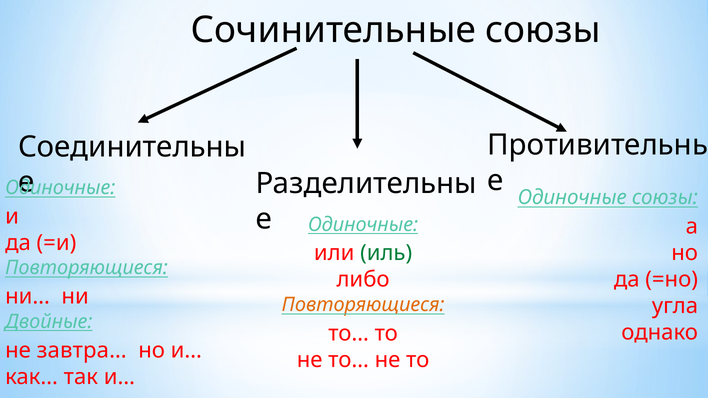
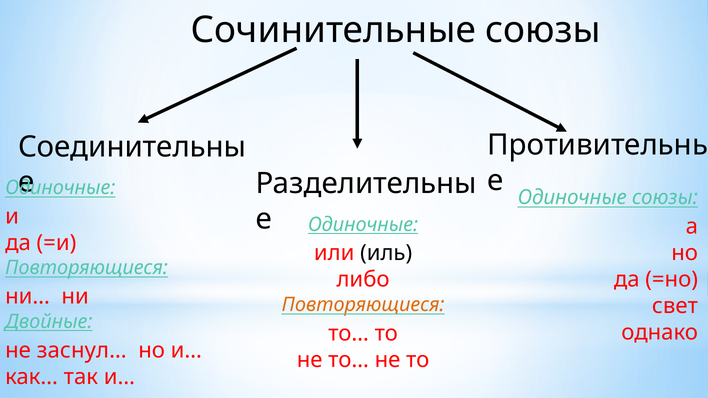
иль colour: green -> black (386, 253)
угла: угла -> свет (675, 306)
завтра…: завтра… -> заснул… (82, 350)
